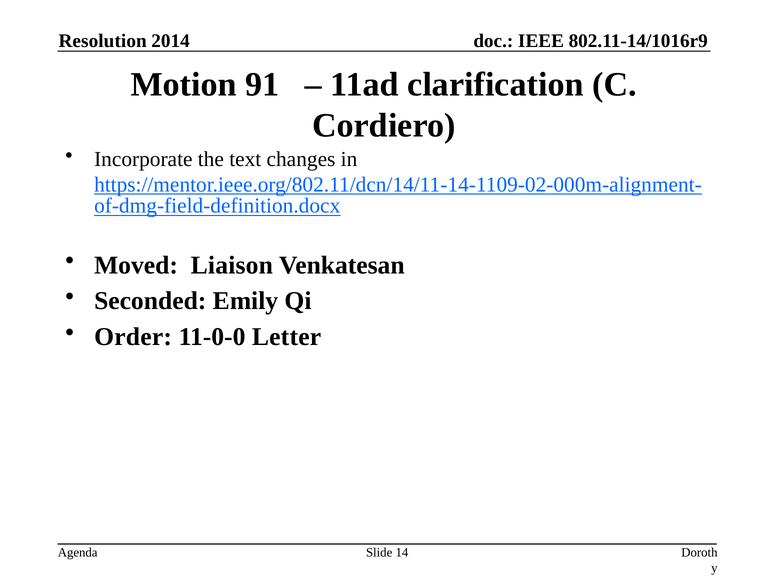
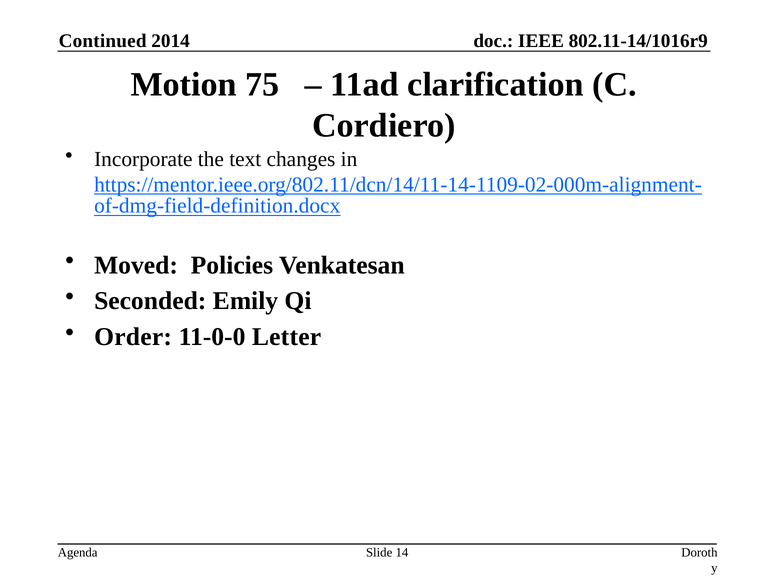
Resolution: Resolution -> Continued (103, 41)
91: 91 -> 75 (262, 84)
Liaison: Liaison -> Policies (232, 265)
